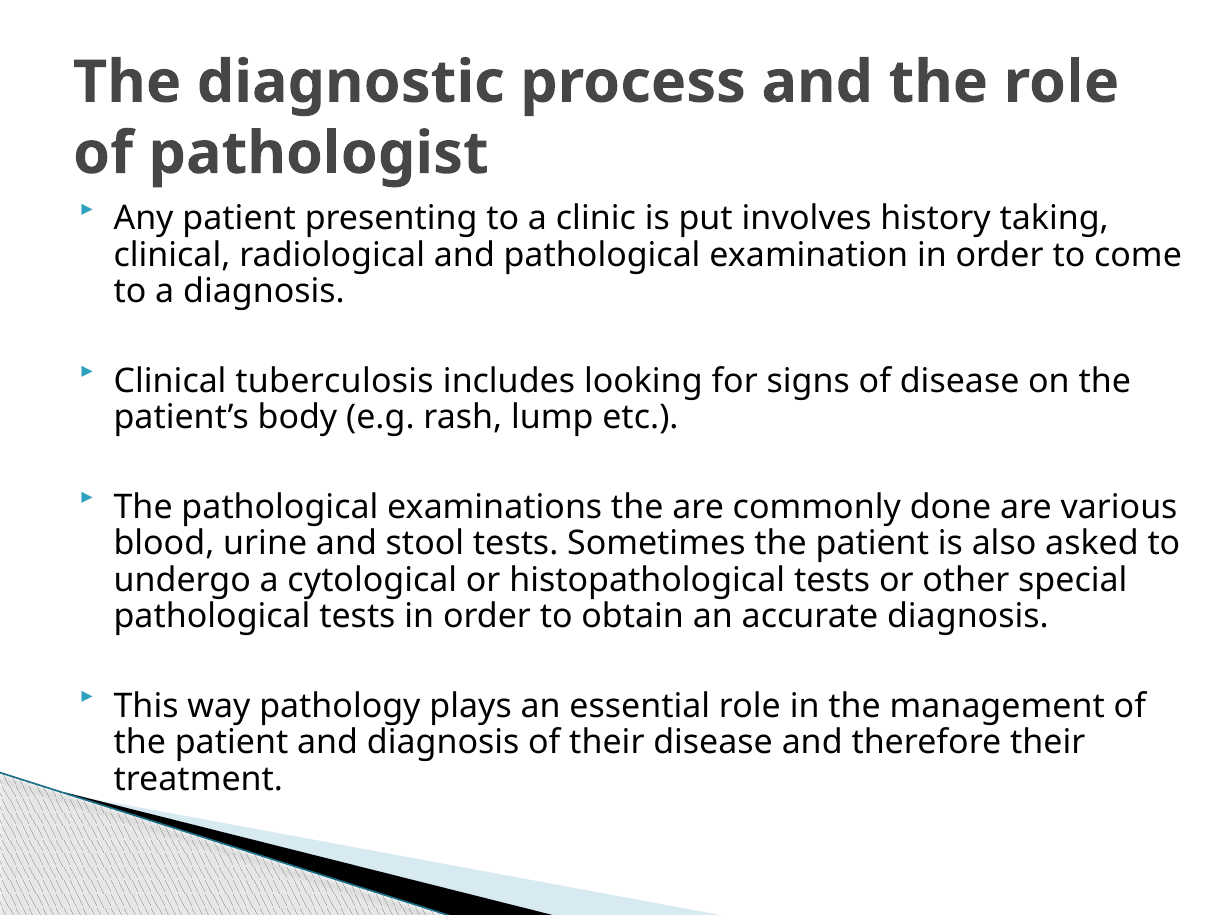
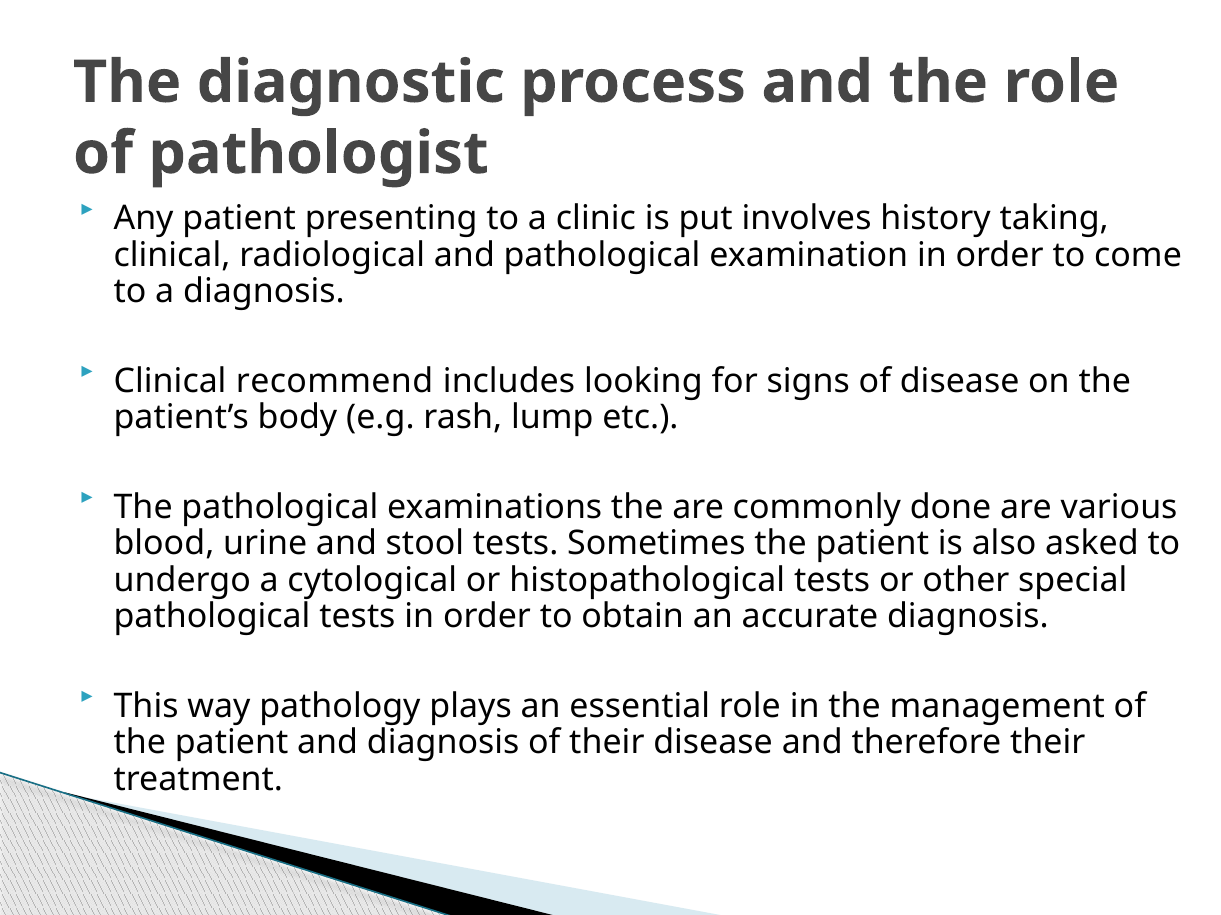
tuberculosis: tuberculosis -> recommend (335, 381)
